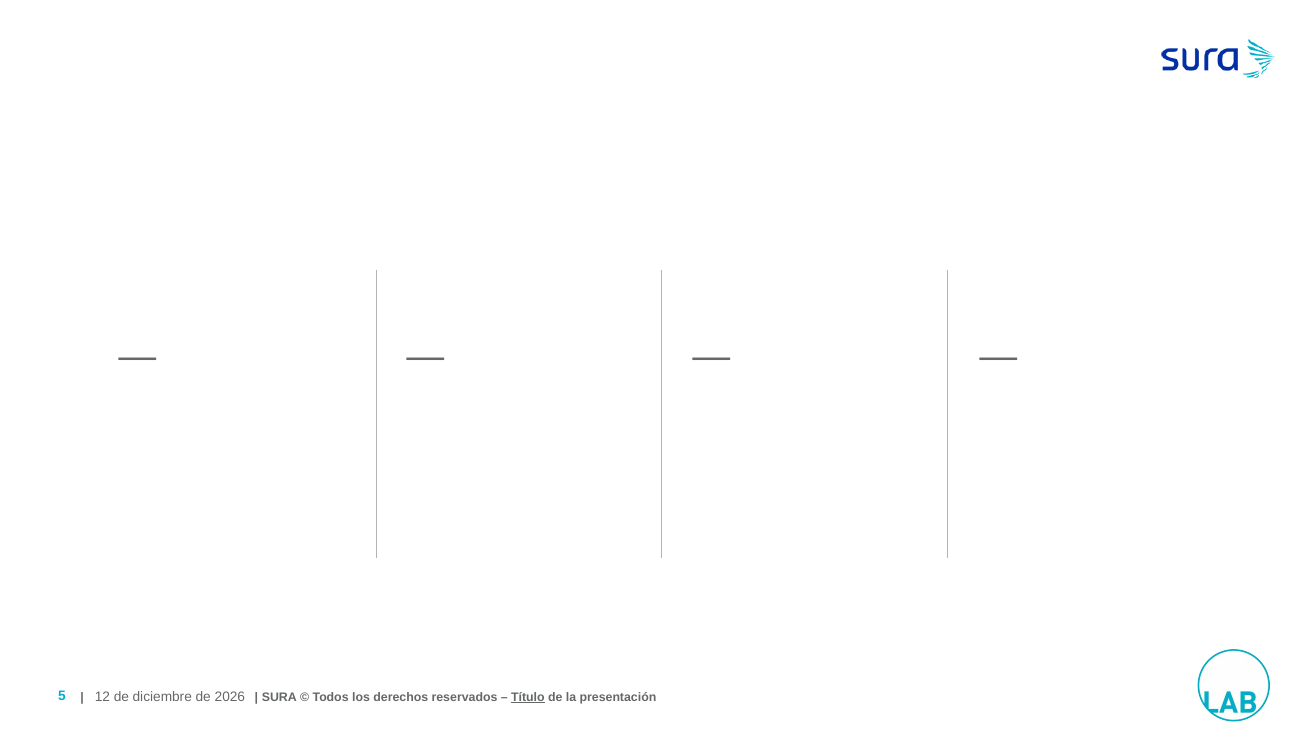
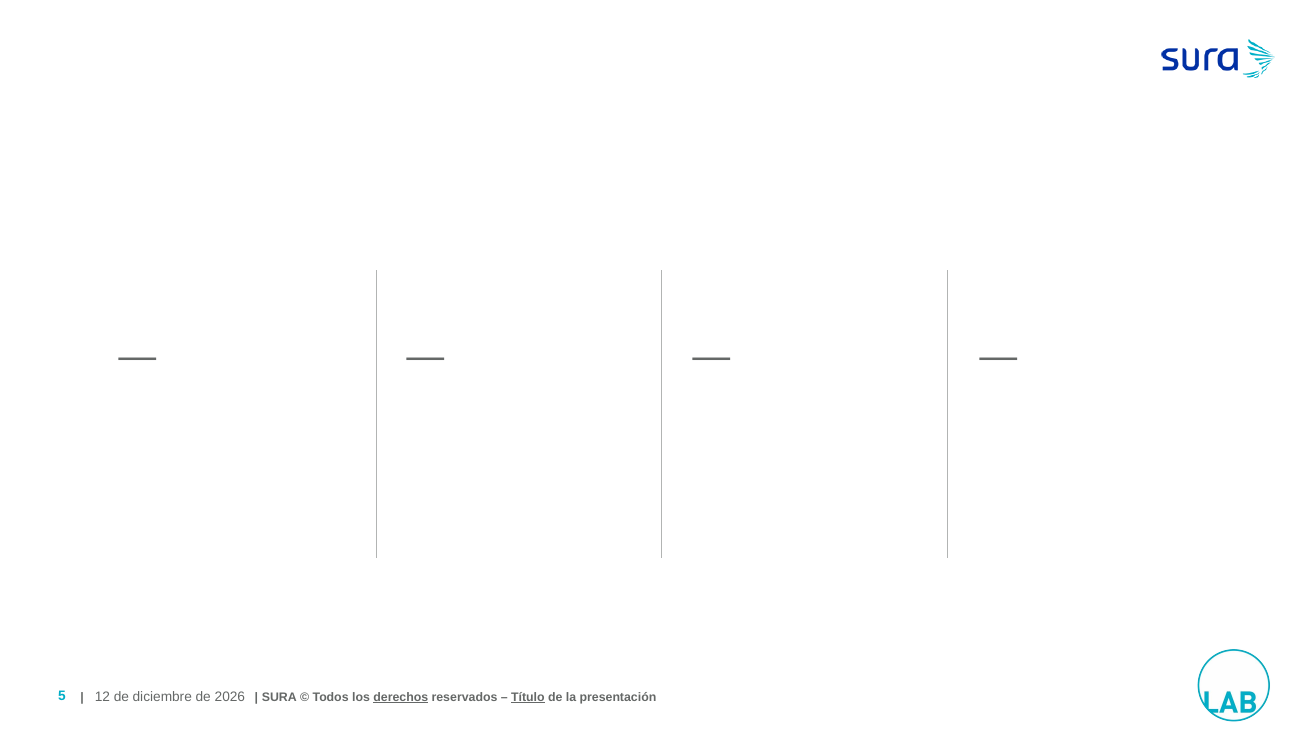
derechos underline: none -> present (401, 697)
